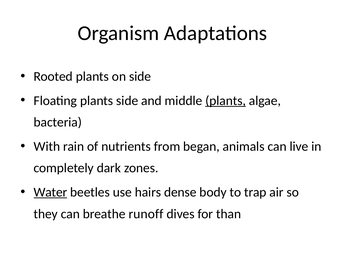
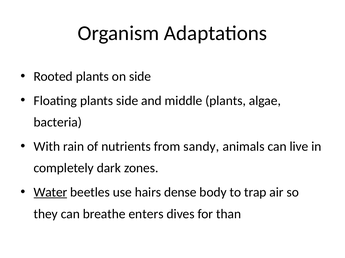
plants underline: present -> none (226, 101)
began: began -> sandy (201, 147)
runoff: runoff -> enters (146, 214)
